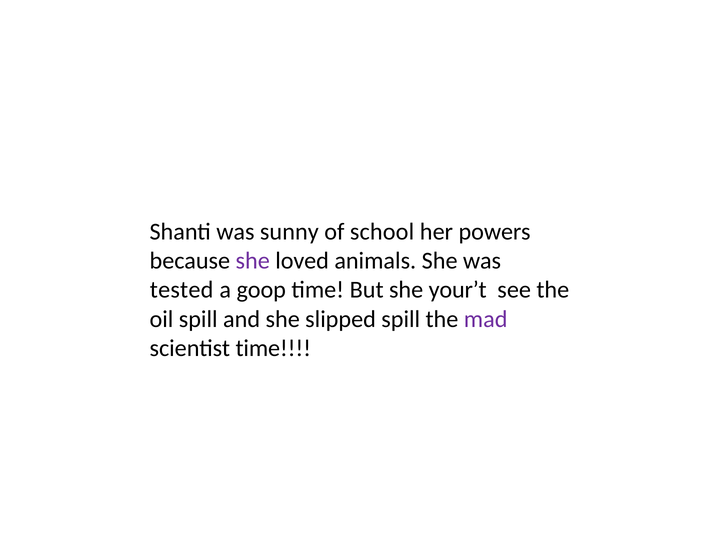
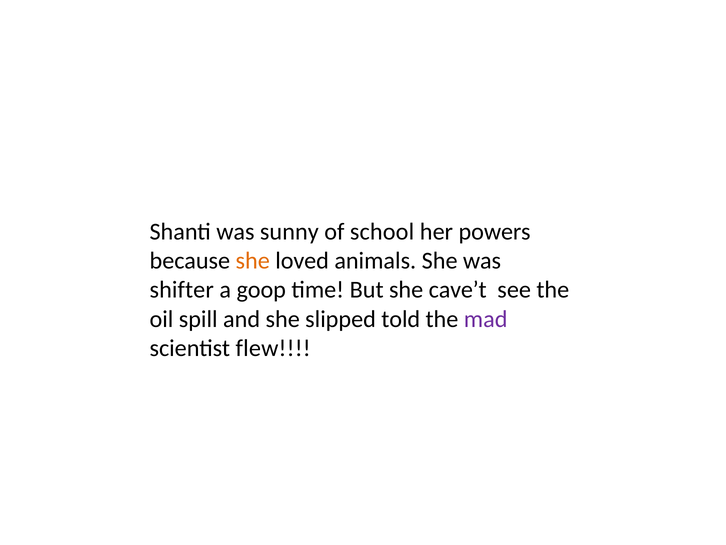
she colour: purple -> orange (253, 261)
tested: tested -> shifter (182, 290)
your’t: your’t -> cave’t (458, 290)
slipped spill: spill -> told (401, 319)
scientist time: time -> flew (273, 348)
